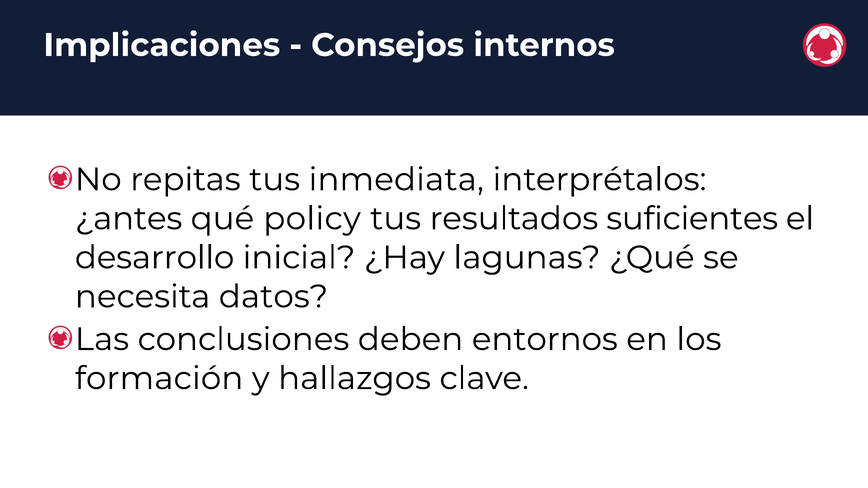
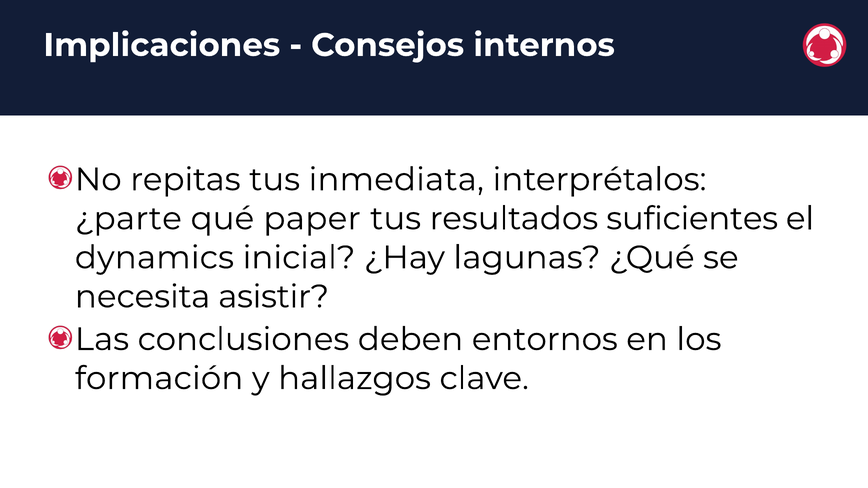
¿antes: ¿antes -> ¿parte (128, 219)
policy: policy -> paper (312, 219)
desarrollo: desarrollo -> dynamics (154, 258)
datos: datos -> asistir (274, 297)
